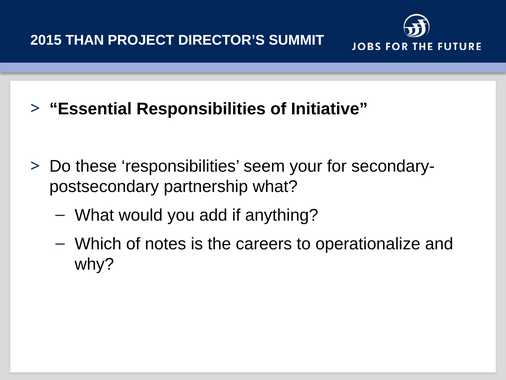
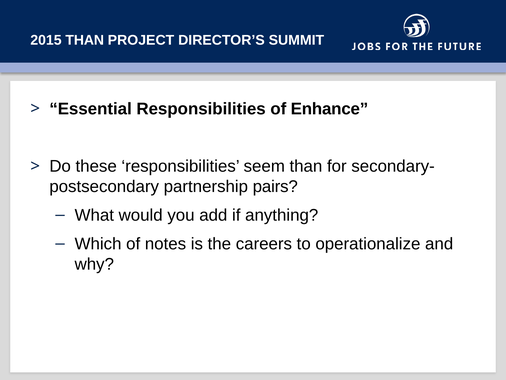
Initiative: Initiative -> Enhance (329, 109)
seem your: your -> than (306, 166)
partnership what: what -> pairs (275, 186)
